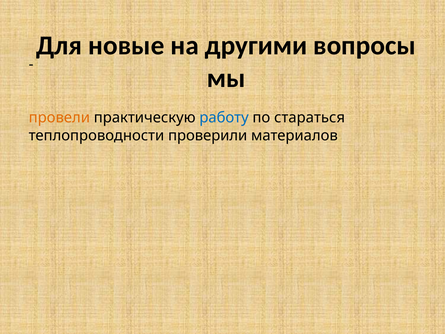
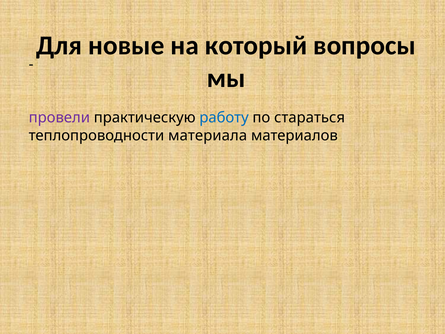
другими: другими -> который (256, 46)
провели colour: orange -> purple (59, 118)
проверили: проверили -> материала (208, 135)
